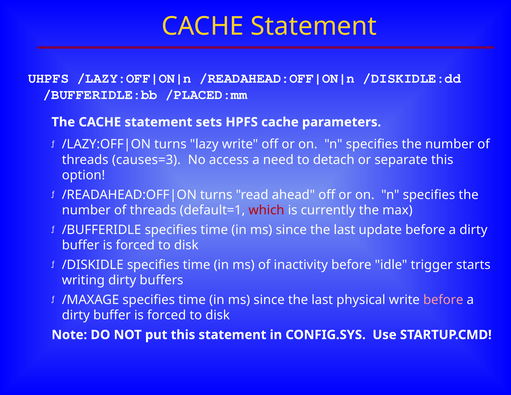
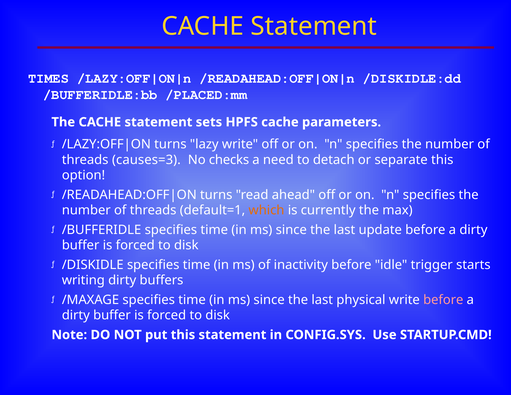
UHPFS: UHPFS -> TIMES (49, 78)
access: access -> checks (229, 160)
which colour: red -> orange (266, 210)
